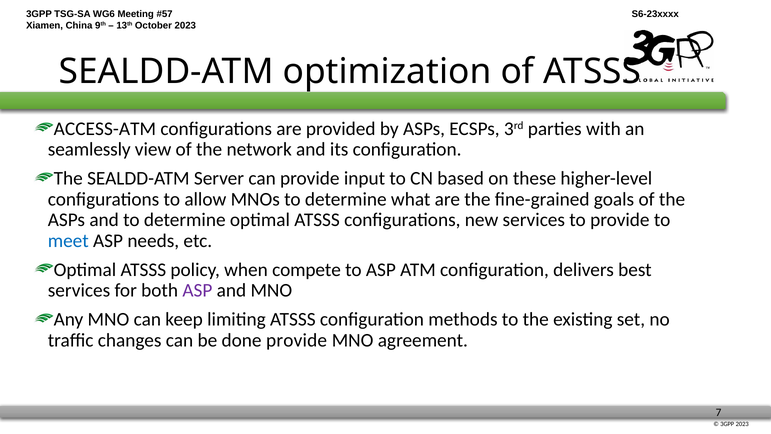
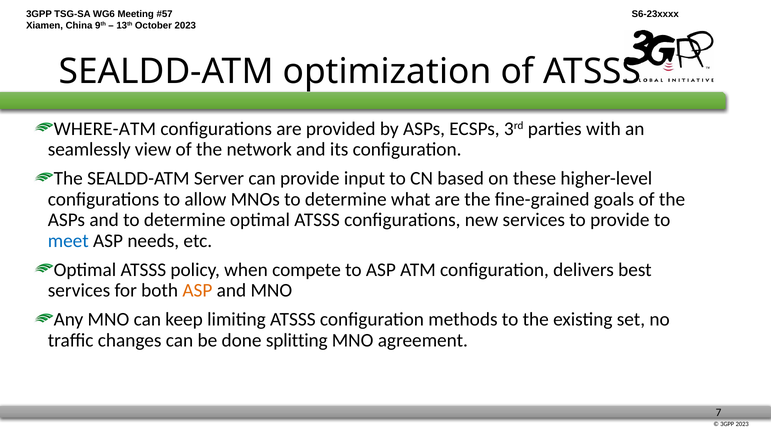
ACCESS-ATM: ACCESS-ATM -> WHERE-ATM (105, 129)
ASP colour: purple -> orange (197, 290)
done provide: provide -> splitting (297, 340)
